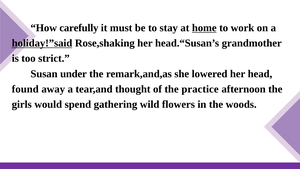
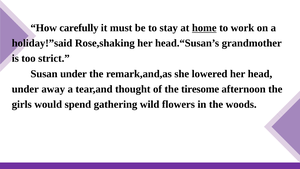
holiday!”said underline: present -> none (42, 43)
found: found -> under (25, 89)
practice: practice -> tiresome (200, 89)
